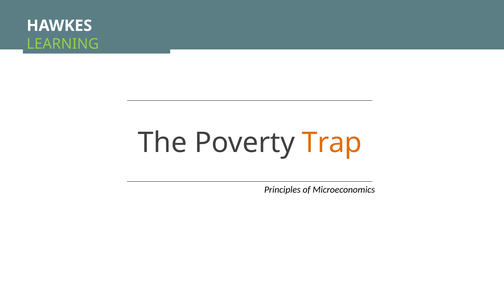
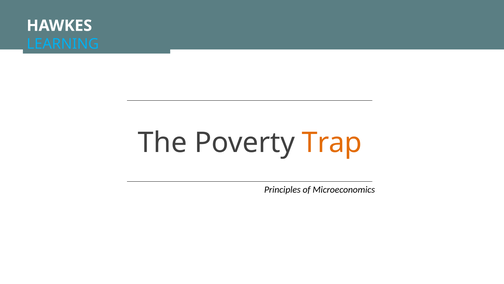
LEARNING colour: light green -> light blue (63, 44)
